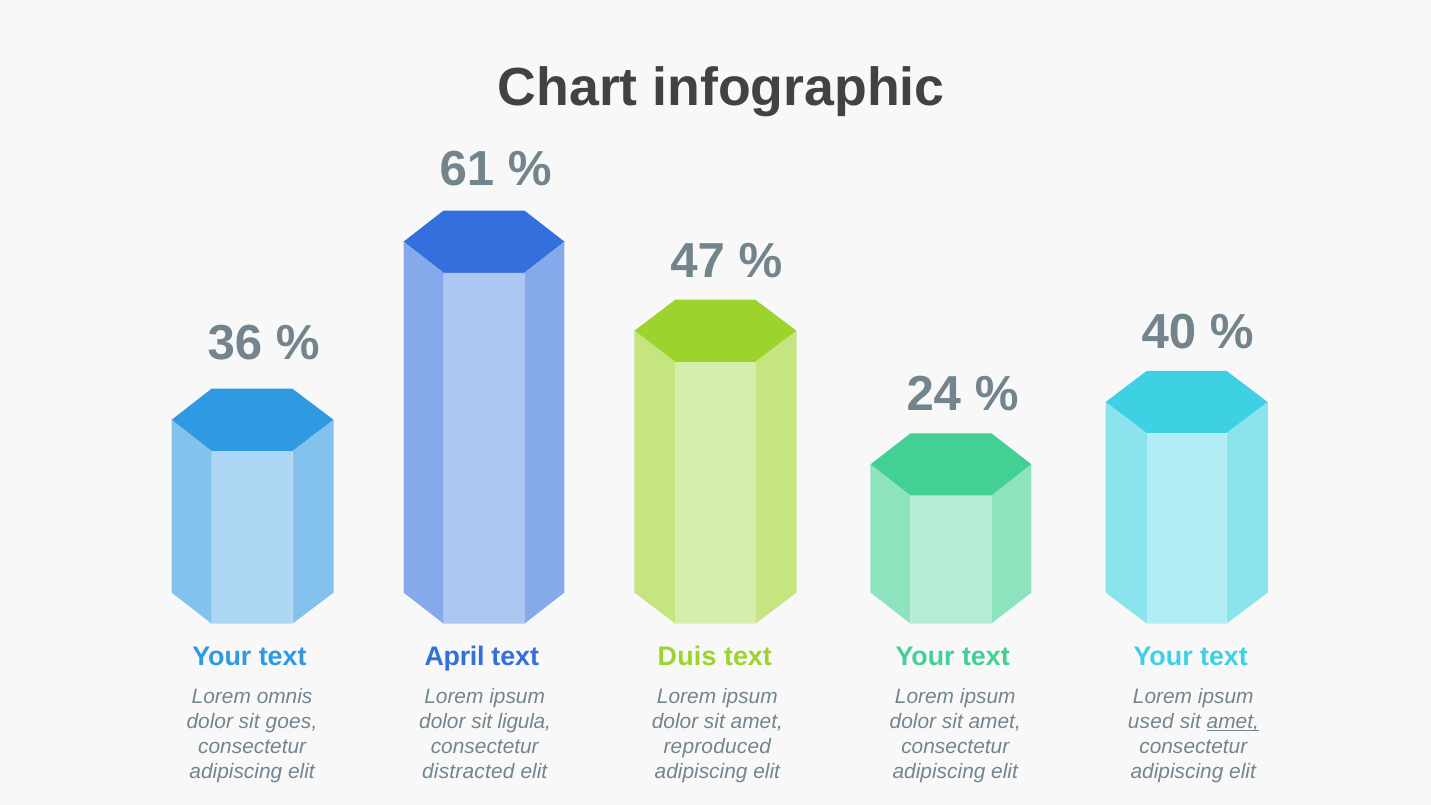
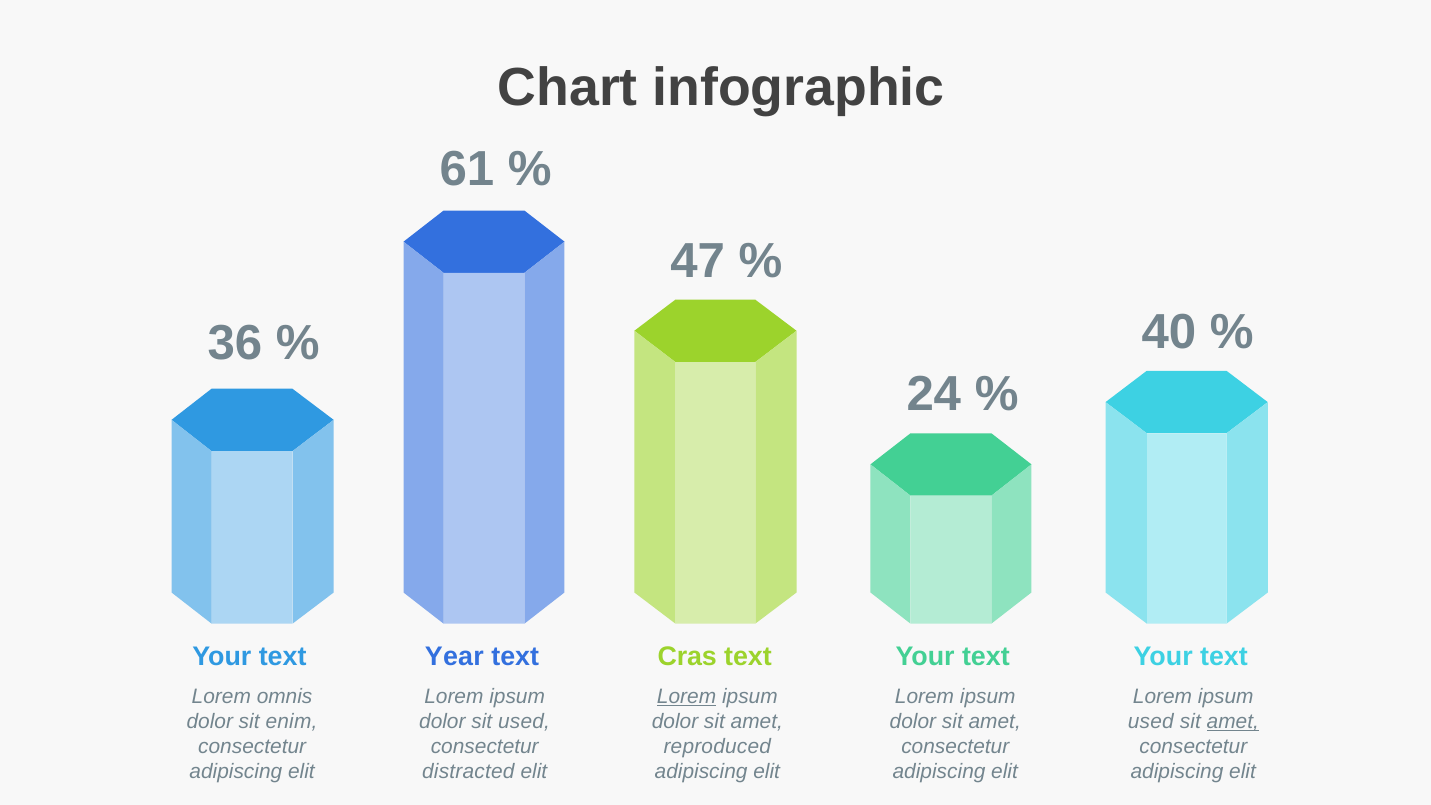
April: April -> Year (454, 657)
Duis: Duis -> Cras (687, 657)
Lorem underline: none -> present (687, 696)
goes: goes -> enim (291, 721)
sit ligula: ligula -> used (524, 721)
